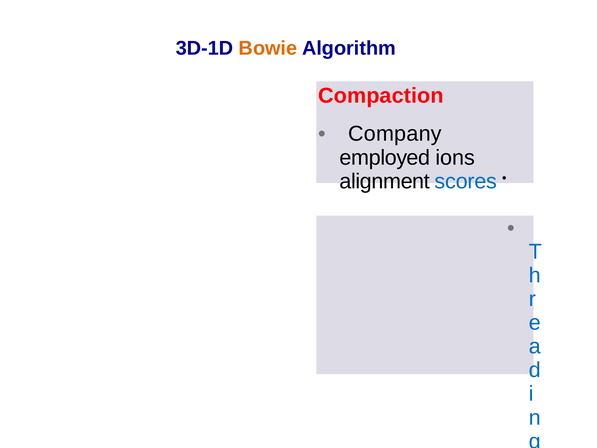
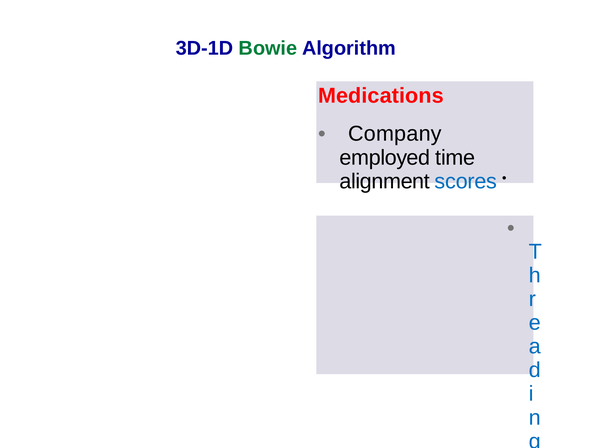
Bowie colour: orange -> green (268, 48)
Compaction: Compaction -> Medications (381, 96)
ions: ions -> time (455, 158)
